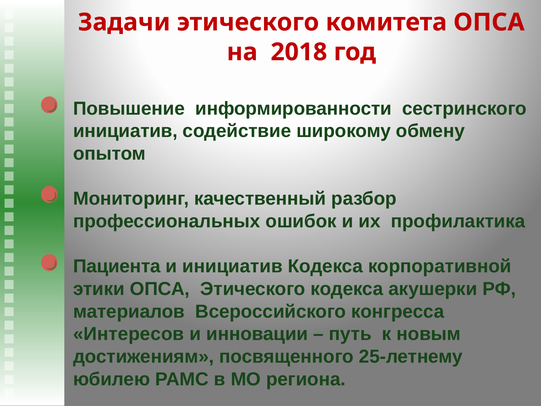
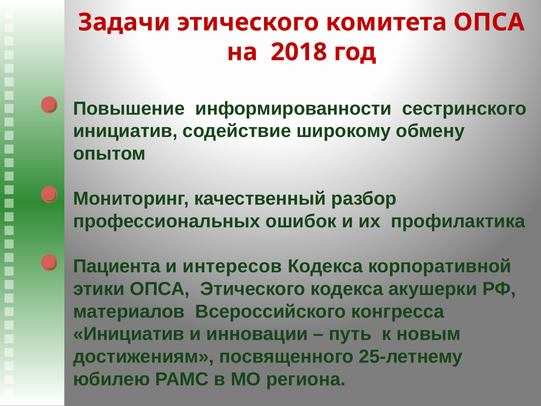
и инициатив: инициатив -> интересов (232, 266)
Интересов: Интересов -> Инициатив (129, 334)
